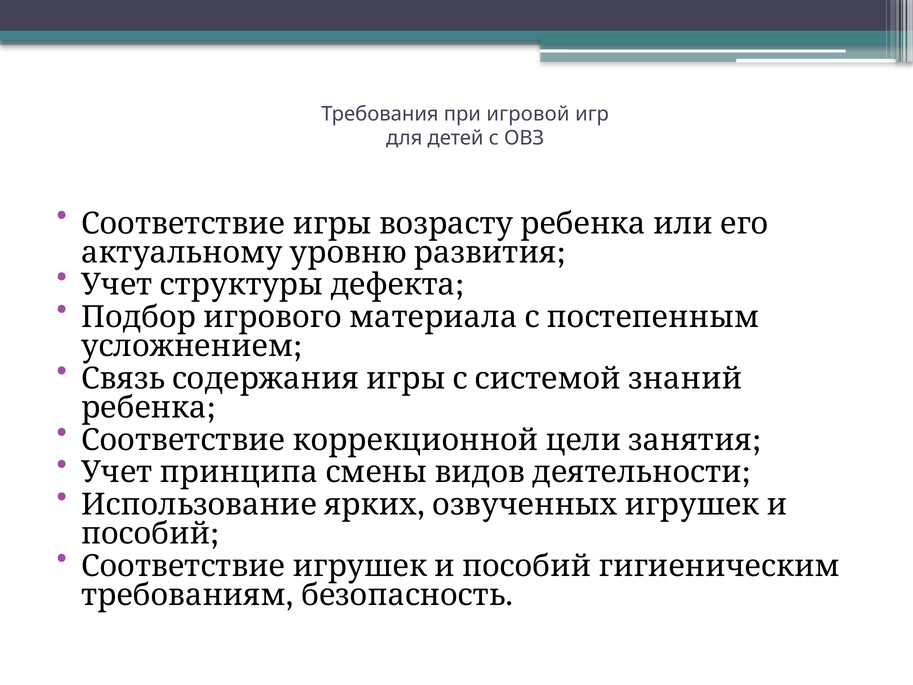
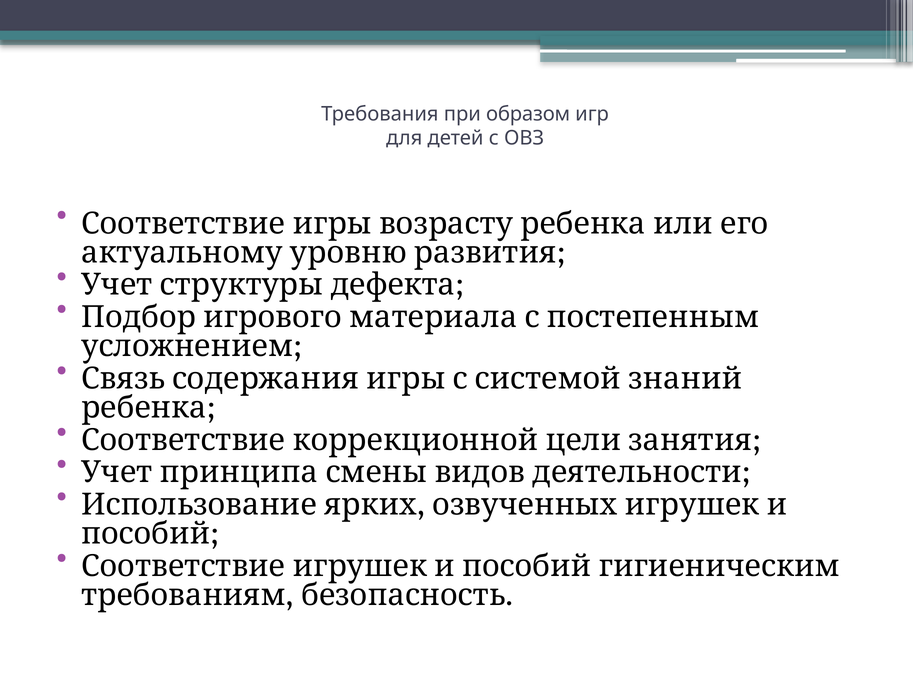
игровой: игровой -> образом (528, 114)
